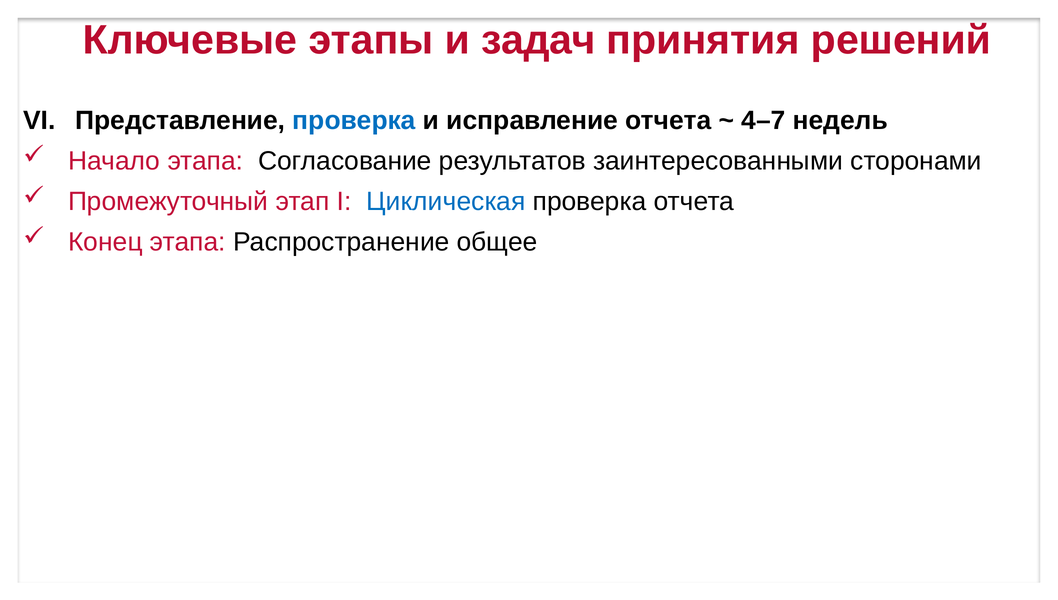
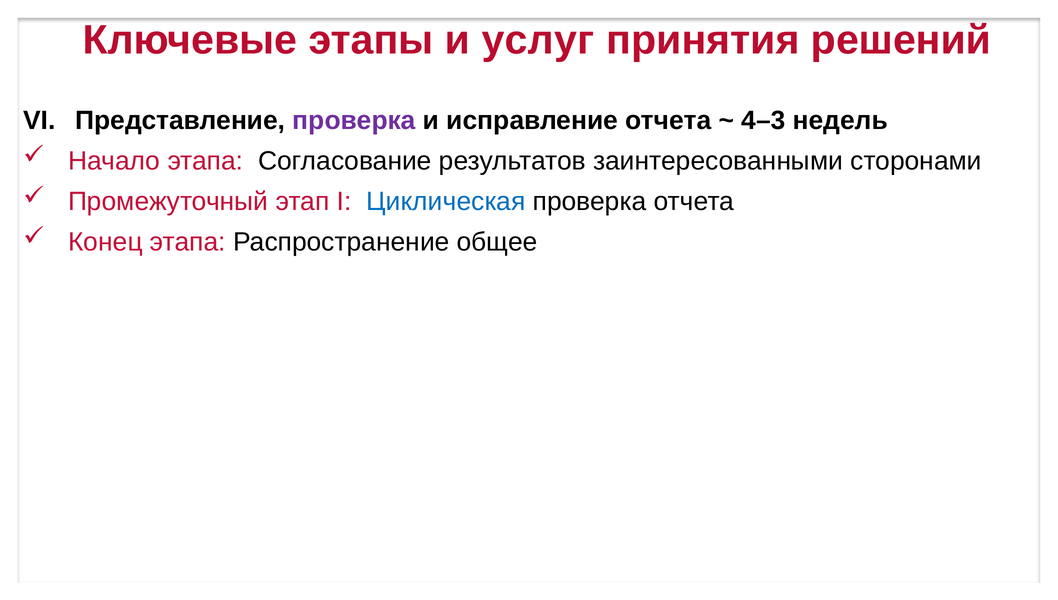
задач: задач -> услуг (538, 40)
проверка colour: blue -> purple (354, 120)
4–7: 4–7 -> 4–3 (763, 120)
